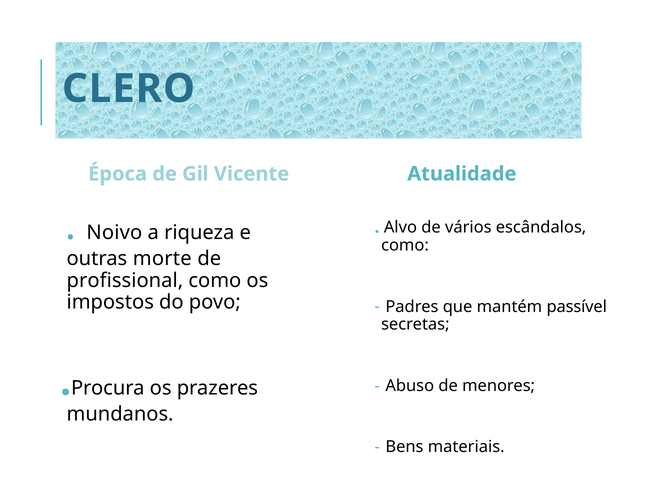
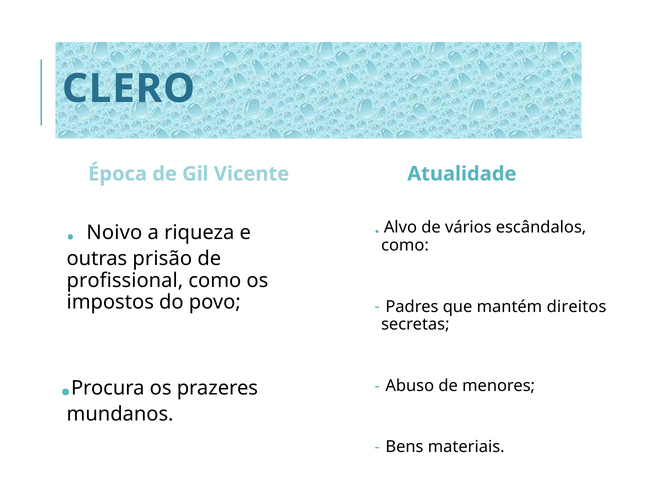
morte: morte -> prisão (162, 259)
passível: passível -> direitos (577, 307)
